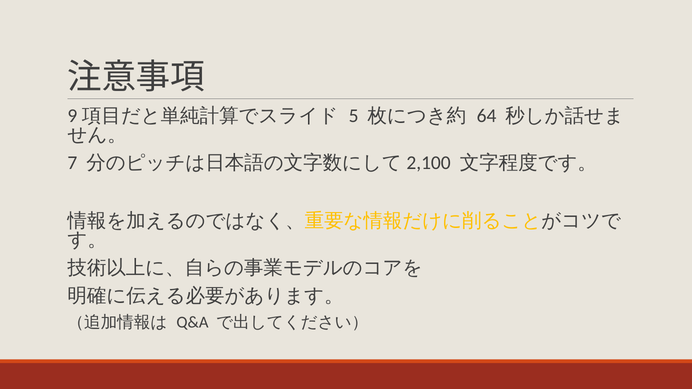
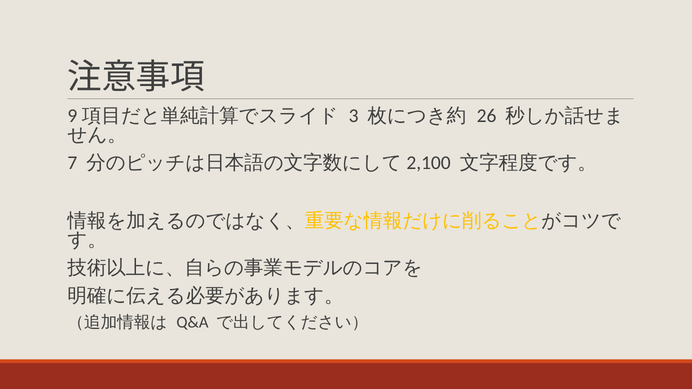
5: 5 -> 3 (354, 116)
64: 64 -> 26 (487, 116)
